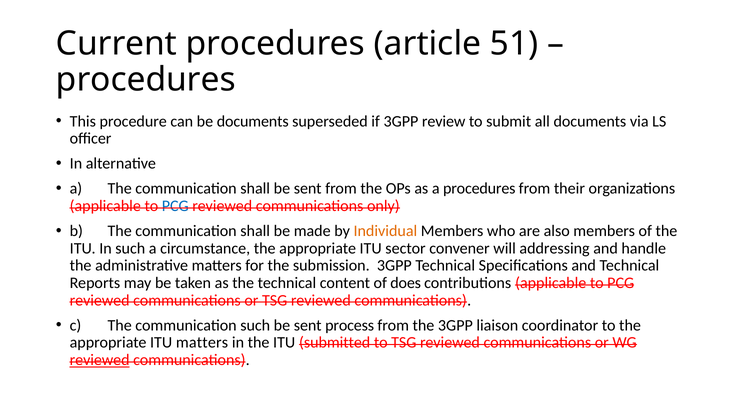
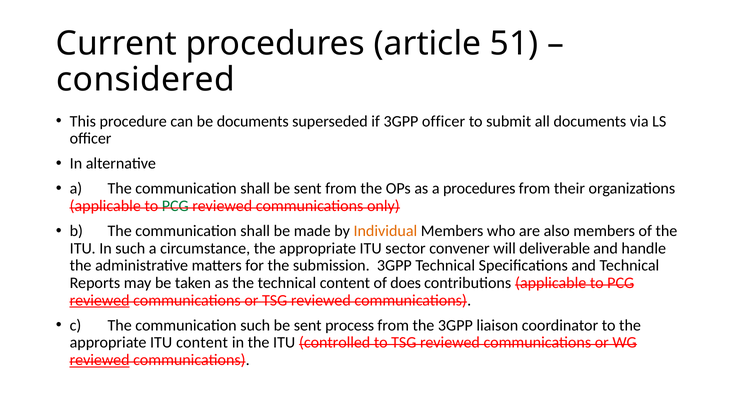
procedures: procedures -> considered (146, 80)
3GPP review: review -> officer (444, 121)
PCG colour: blue -> green (175, 206)
addressing: addressing -> deliverable (555, 248)
reviewed underline: none -> present (100, 300)
ITU matters: matters -> content (202, 343)
submitted: submitted -> controlled (335, 343)
